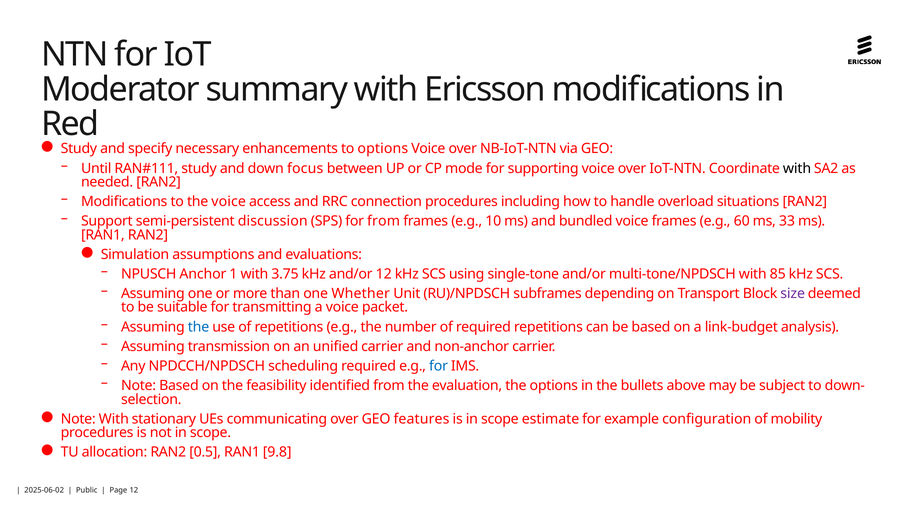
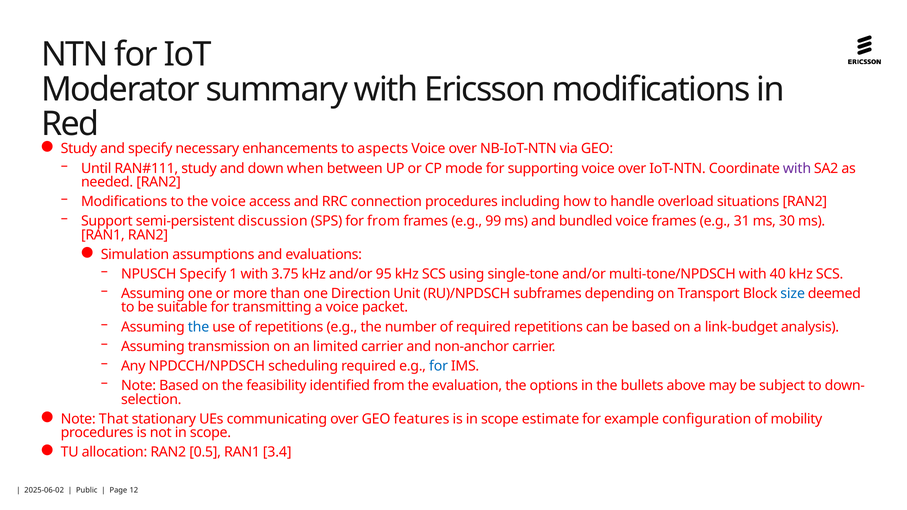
to options: options -> aspects (383, 149)
focus: focus -> when (305, 168)
with colour: black -> purple (797, 168)
10: 10 -> 99 (493, 221)
60: 60 -> 31 (742, 221)
33: 33 -> 30 (787, 221)
NPUSCH Anchor: Anchor -> Specify (203, 274)
and/or 12: 12 -> 95 (384, 274)
85: 85 -> 40 (778, 274)
Whether: Whether -> Direction (361, 294)
size colour: purple -> blue (793, 294)
unified: unified -> limited (336, 347)
Note With: With -> That (114, 419)
9.8: 9.8 -> 3.4 (277, 452)
